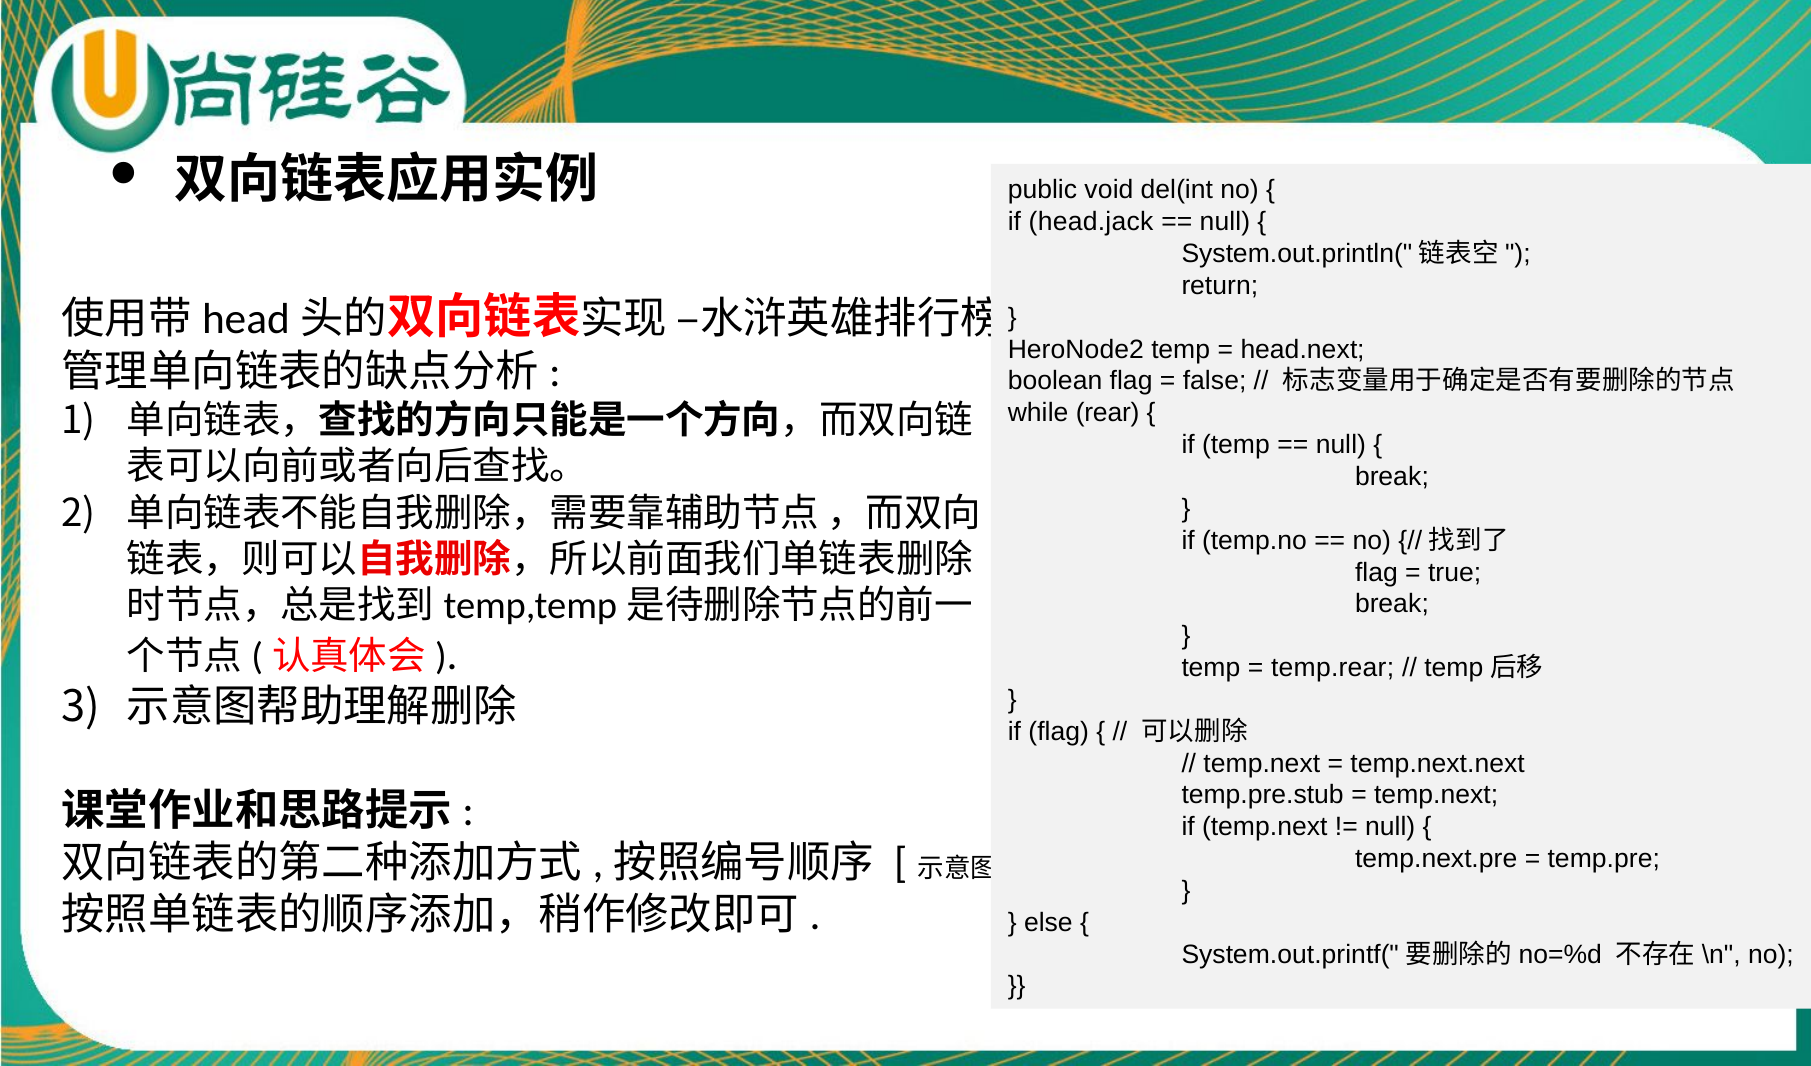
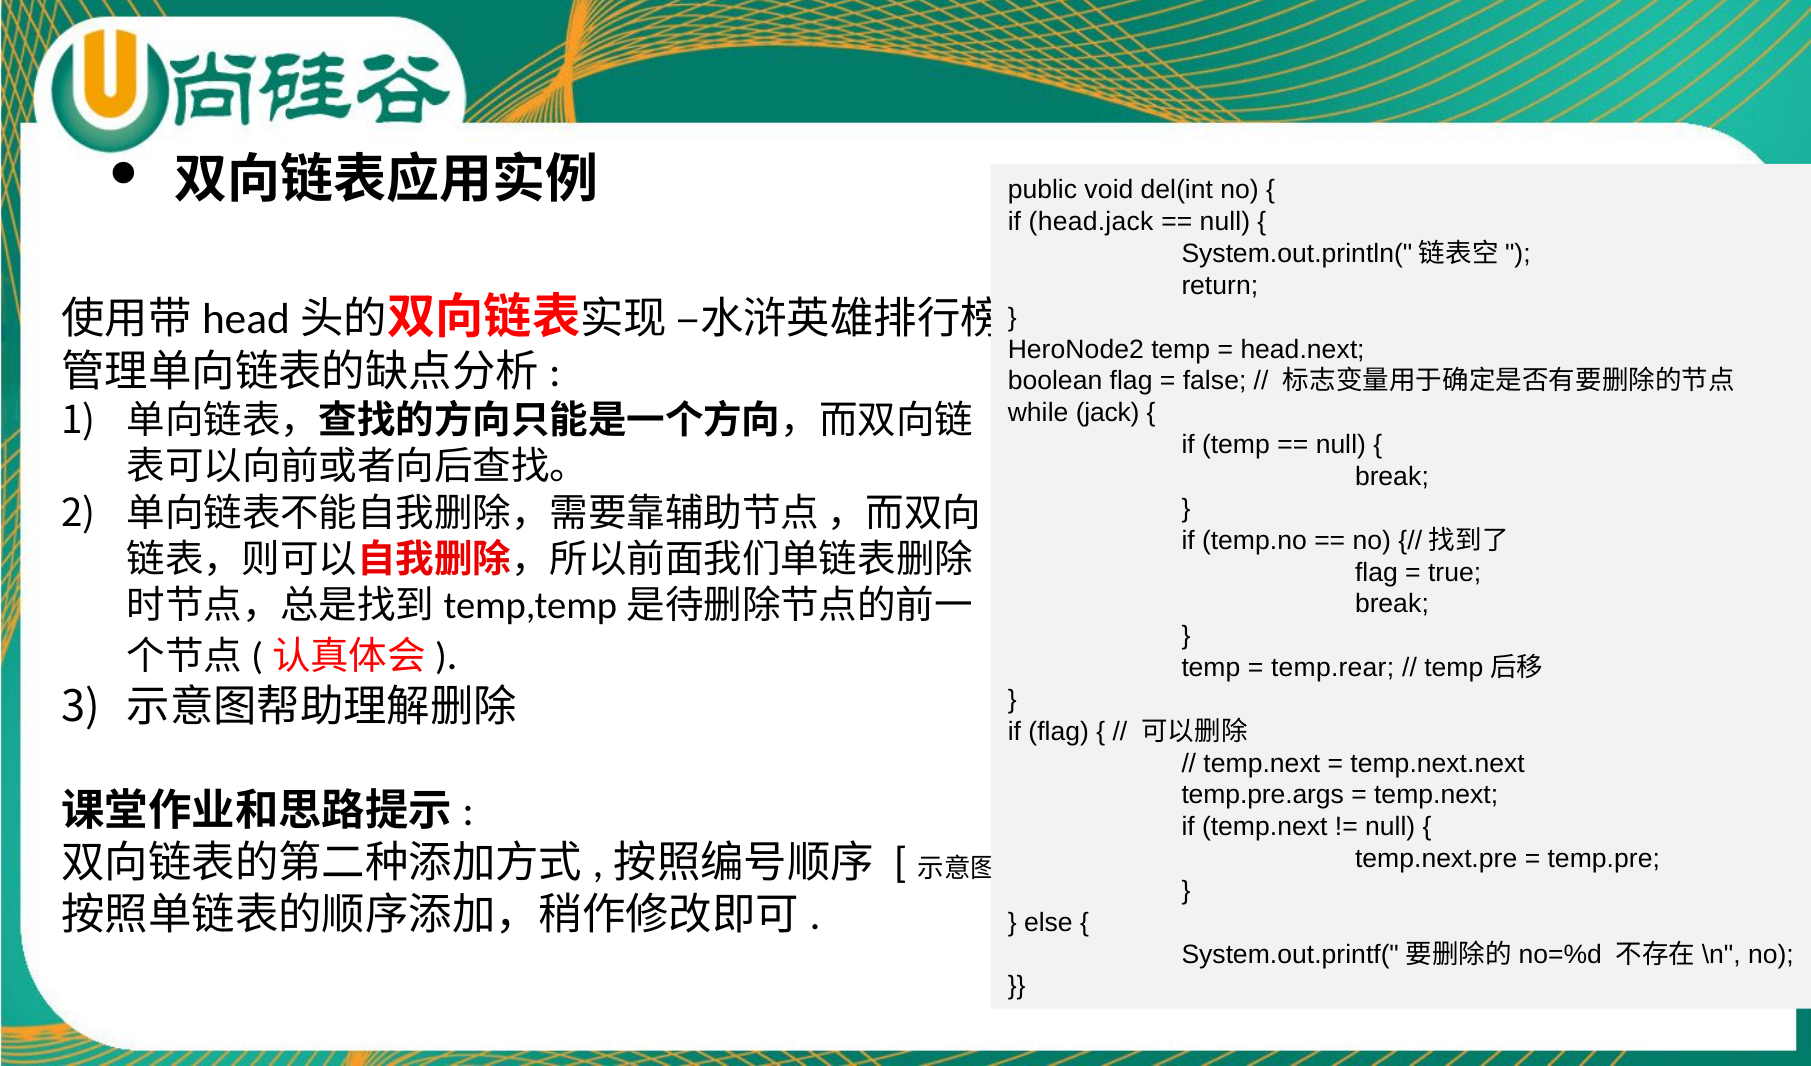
rear: rear -> jack (1108, 413)
temp.pre.stub: temp.pre.stub -> temp.pre.args (1263, 795)
